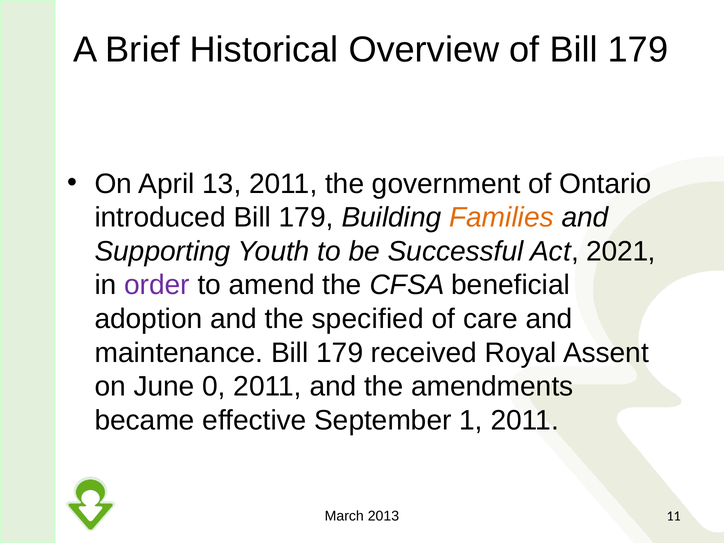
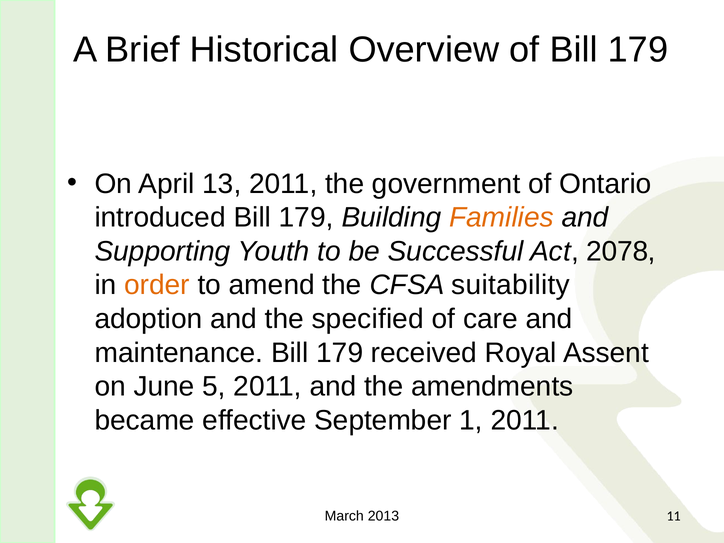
2021: 2021 -> 2078 (621, 251)
order colour: purple -> orange (157, 285)
beneficial: beneficial -> suitability (511, 285)
0: 0 -> 5 (214, 387)
